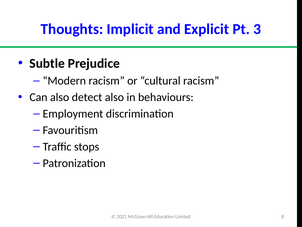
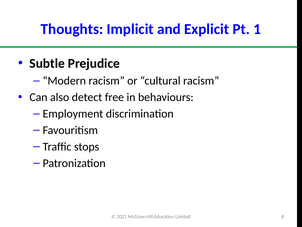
3: 3 -> 1 (257, 29)
detect also: also -> free (114, 97)
